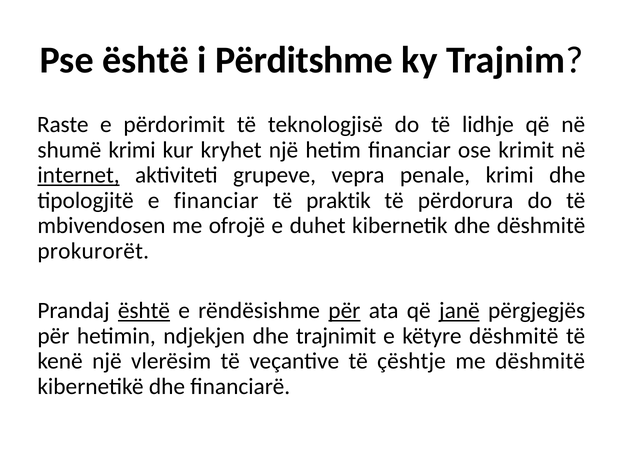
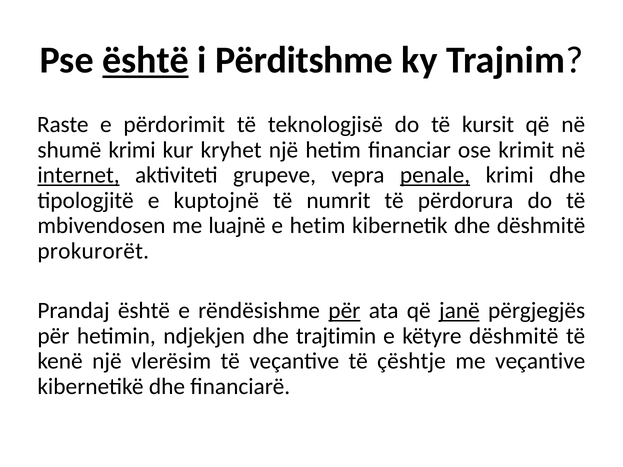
është underline: none -> present (145, 60)
lidhje: lidhje -> kursit (488, 125)
penale underline: none -> present (435, 175)
e financiar: financiar -> kuptojnë (216, 200)
praktik: praktik -> numrit (338, 200)
ofrojë: ofrojë -> luajnë (237, 226)
e duhet: duhet -> hetim (318, 226)
është underline: present -> none (144, 311)
trajnimit: trajnimit -> trajtimin (336, 336)
me dëshmitë: dëshmitë -> veçantive (540, 361)
